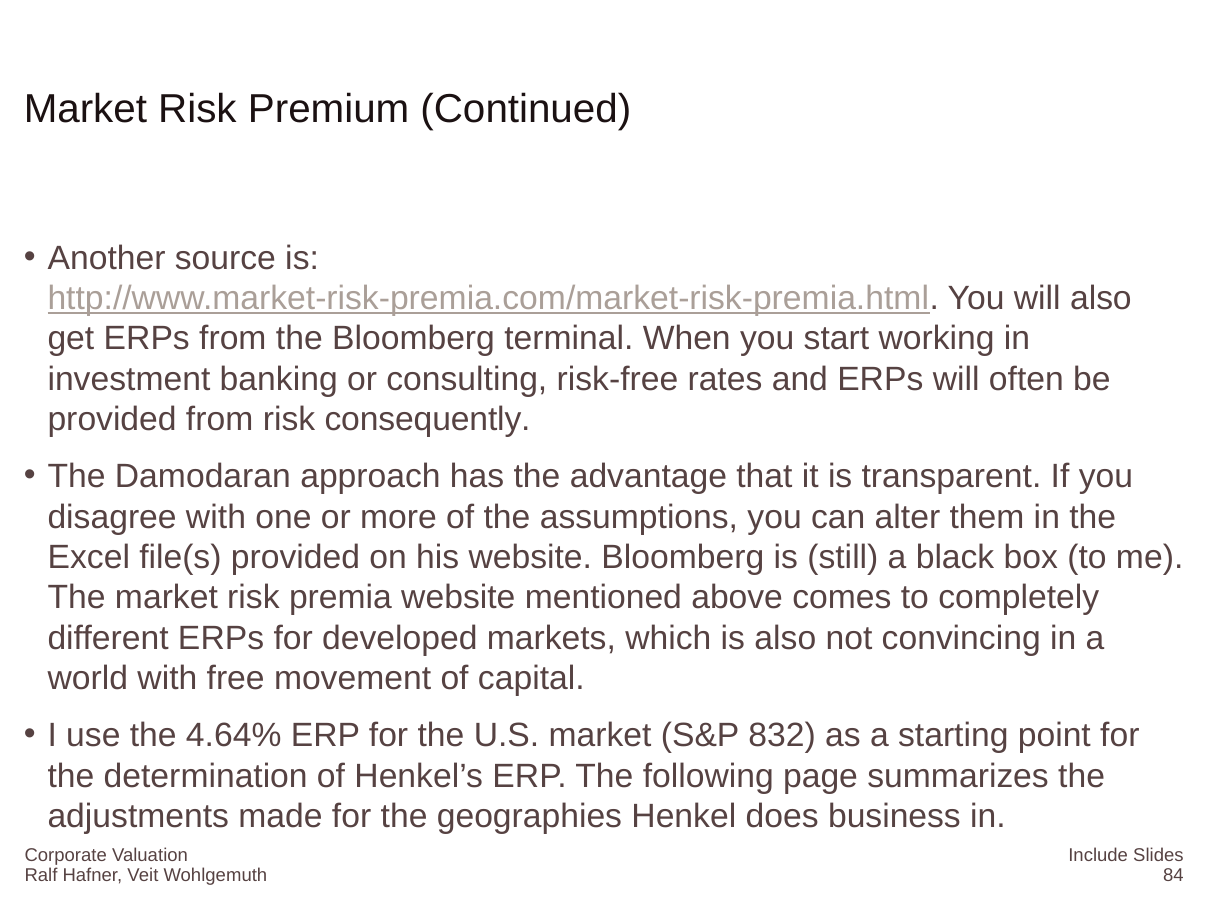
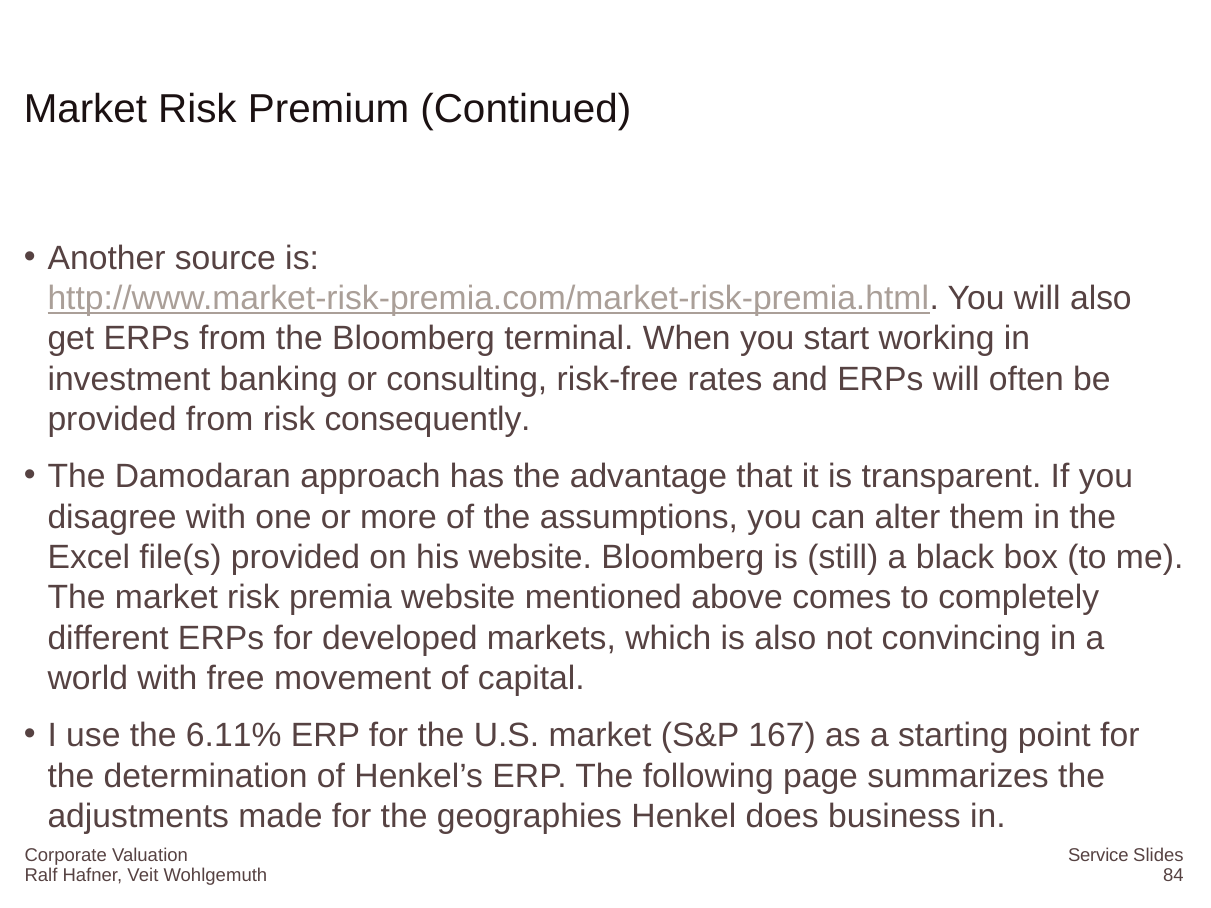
4.64%: 4.64% -> 6.11% (234, 736)
832: 832 -> 167 (782, 736)
Include: Include -> Service (1098, 856)
